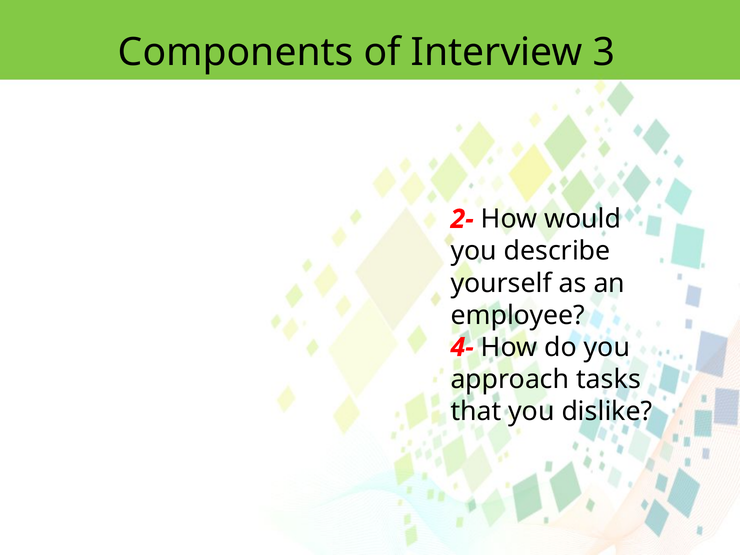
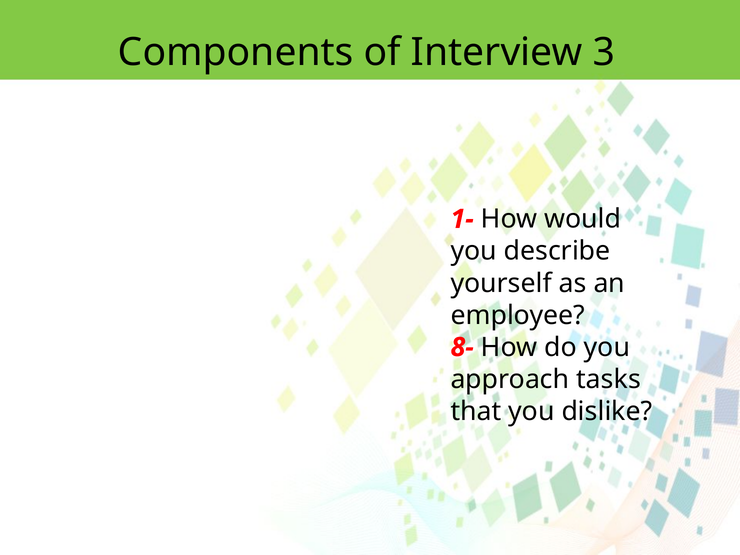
2-: 2- -> 1- (462, 219)
4-: 4- -> 8- (462, 347)
